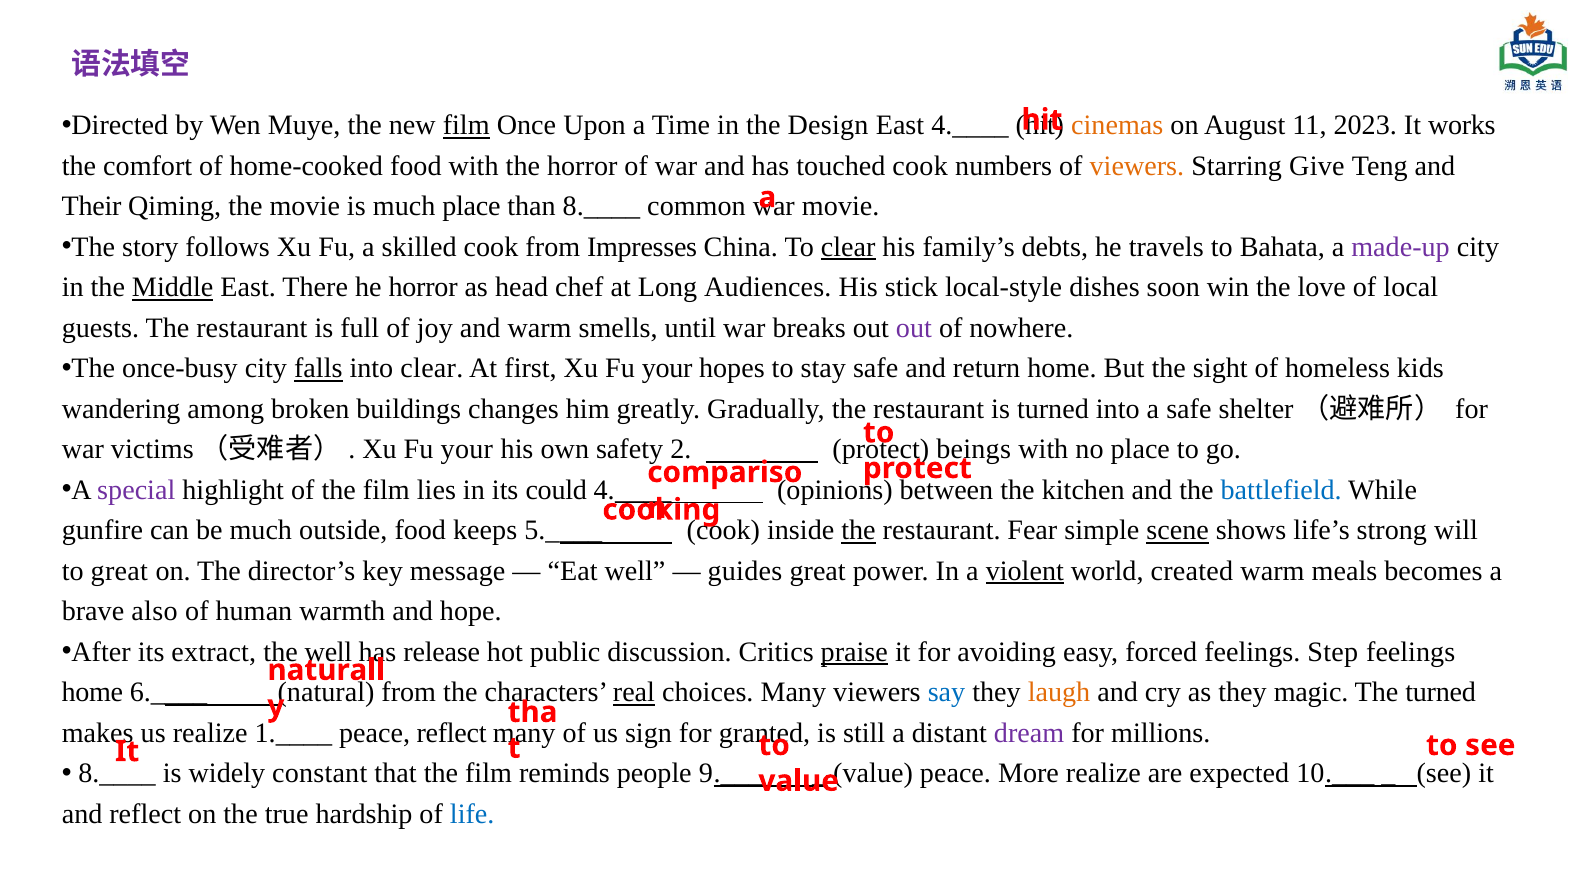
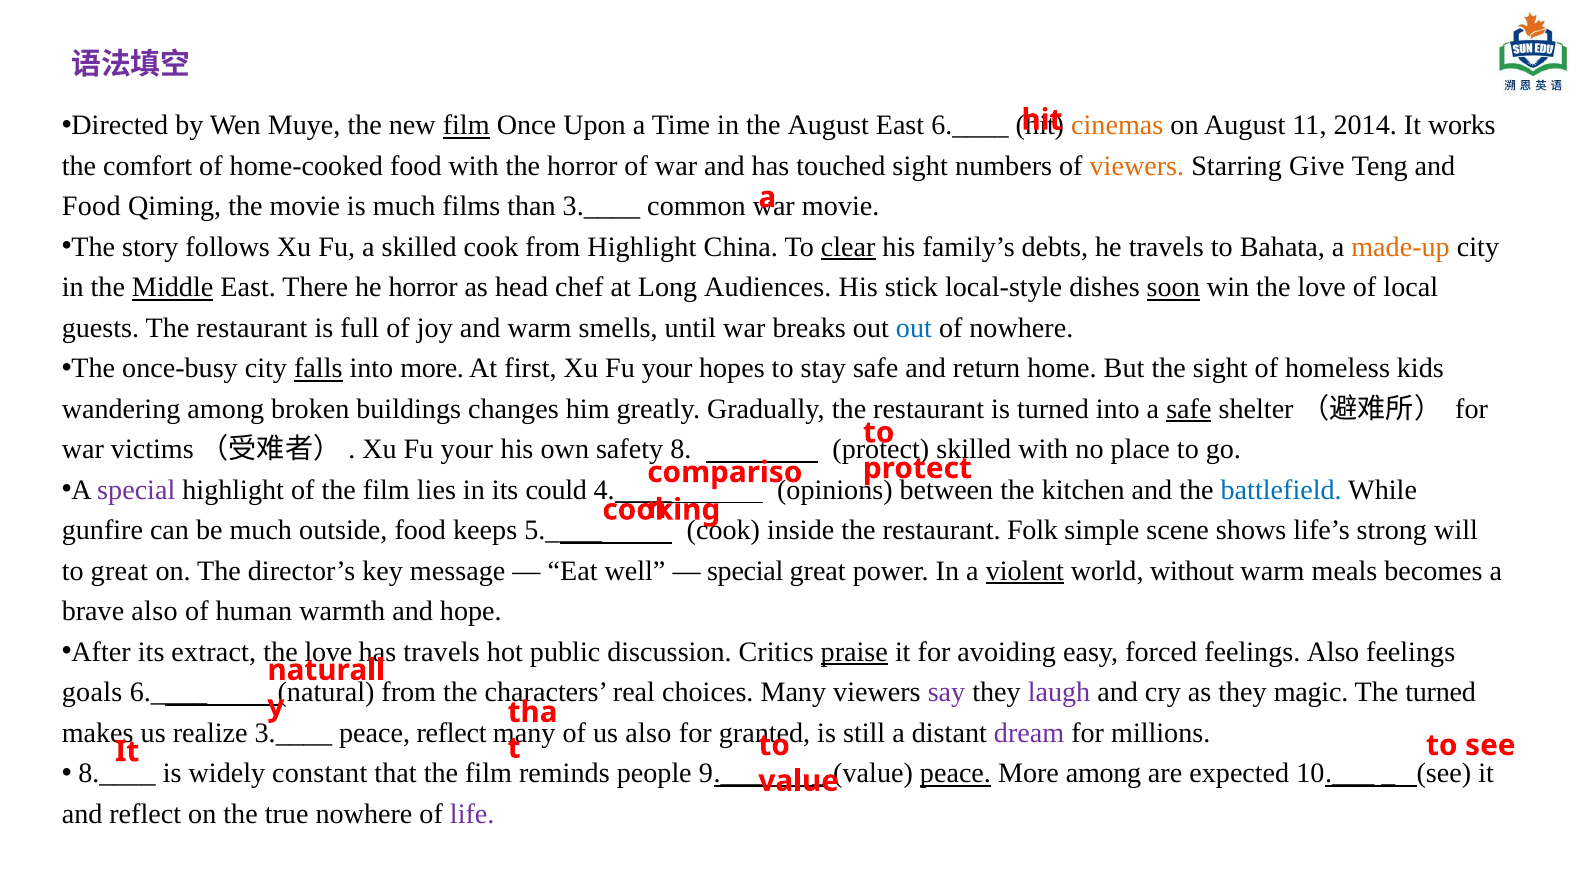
the Design: Design -> August (828, 126)
East 4.____: 4.____ -> 6.____ (970, 126)
2023: 2023 -> 2014 (1365, 126)
touched cook: cook -> sight (920, 166)
Their: Their -> Food (91, 207)
much place: place -> films (471, 207)
than 8.____: 8.____ -> 3.____ (601, 207)
from Impresses: Impresses -> Highlight (642, 247)
made‑up colour: purple -> orange (1401, 247)
soon underline: none -> present (1173, 288)
out colour: purple -> blue (914, 328)
into clear: clear -> more (432, 369)
safe underline: none -> present (1189, 409)
2: 2 -> 8 (681, 450)
beings: beings -> skilled (974, 450)
the underline: present -> none (859, 530)
Fear: Fear -> Folk (1032, 530)
scene underline: present -> none (1178, 530)
guides: guides -> special (745, 571)
created: created -> without (1192, 571)
well: well -> love (328, 652)
has release: release -> travels (442, 652)
feelings Step: Step -> Also (1333, 652)
home: home -> goals (92, 692)
real underline: present -> none (634, 692)
say colour: blue -> purple (947, 692)
laugh colour: orange -> purple (1059, 692)
realize 1.____: 1.____ -> 3.____ (293, 733)
us sign: sign -> also (648, 733)
peace underline: none -> present (955, 773)
More realize: realize -> among (1104, 773)
true hardship: hardship -> nowhere (364, 814)
life colour: blue -> purple (472, 814)
